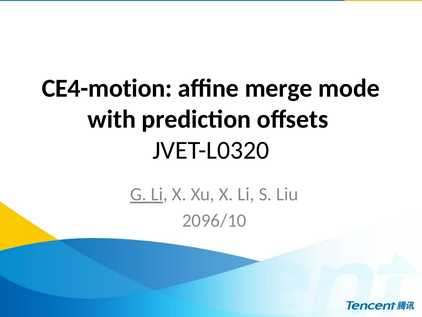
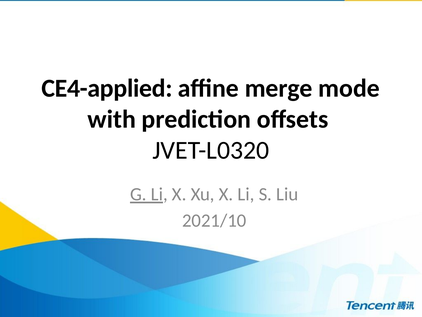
CE4-motion: CE4-motion -> CE4-applied (107, 88)
2096/10: 2096/10 -> 2021/10 (214, 220)
